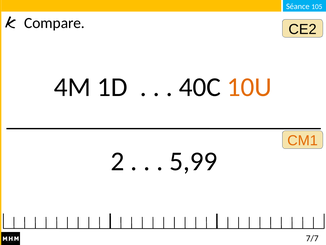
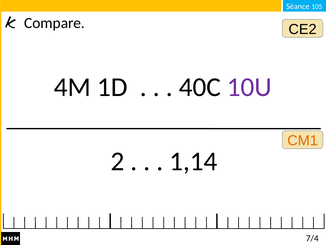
10U colour: orange -> purple (249, 87)
5,99: 5,99 -> 1,14 (193, 161)
7/7: 7/7 -> 7/4 (312, 238)
